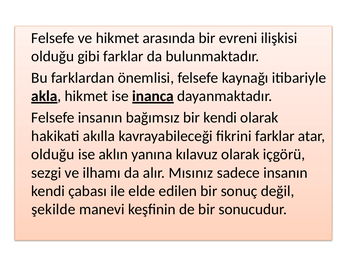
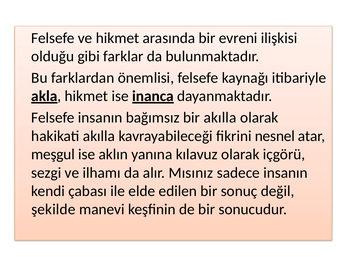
bir kendi: kendi -> akılla (220, 118)
fikrini farklar: farklar -> nesnel (275, 136)
olduğu: olduğu -> meşgul (53, 154)
